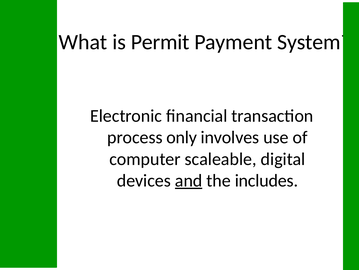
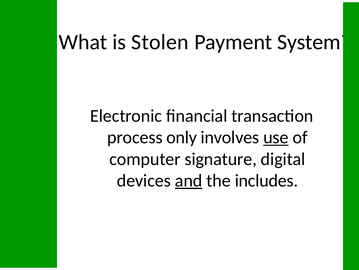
Permit: Permit -> Stolen (160, 42)
use underline: none -> present (276, 137)
scaleable: scaleable -> signature (221, 159)
